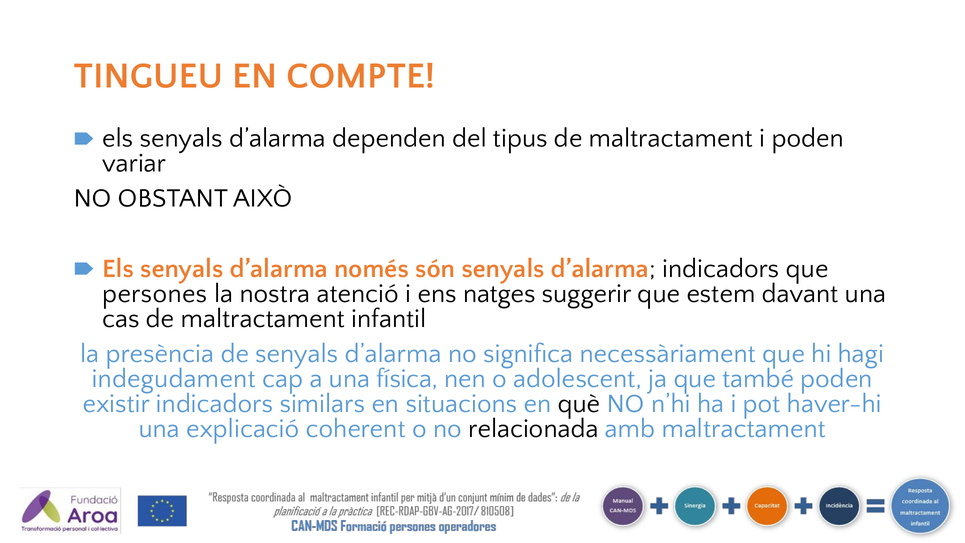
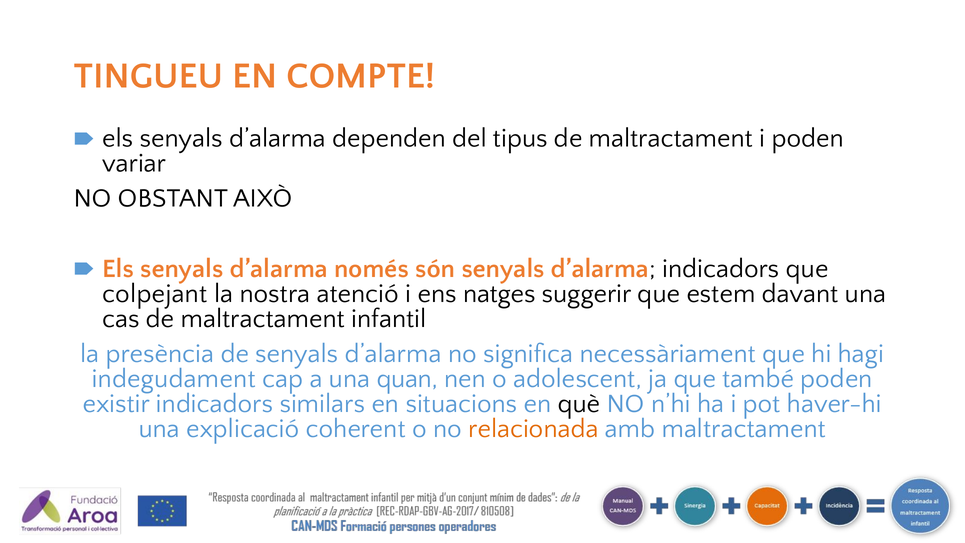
persones: persones -> colpejant (155, 293)
física: física -> quan (407, 379)
relacionada colour: black -> orange (533, 429)
